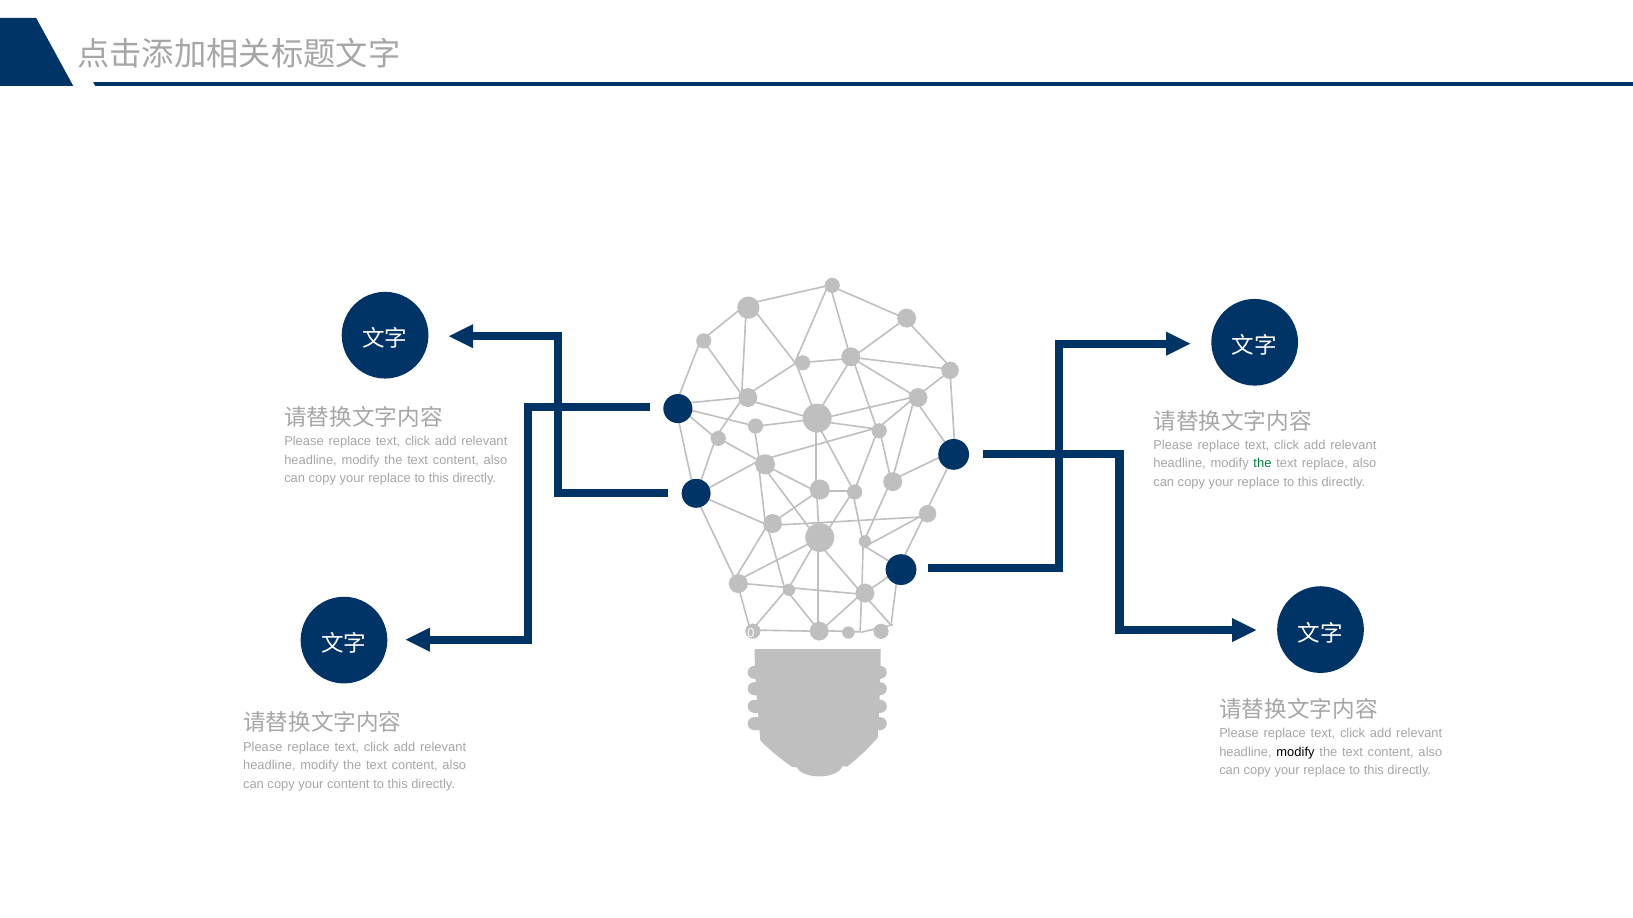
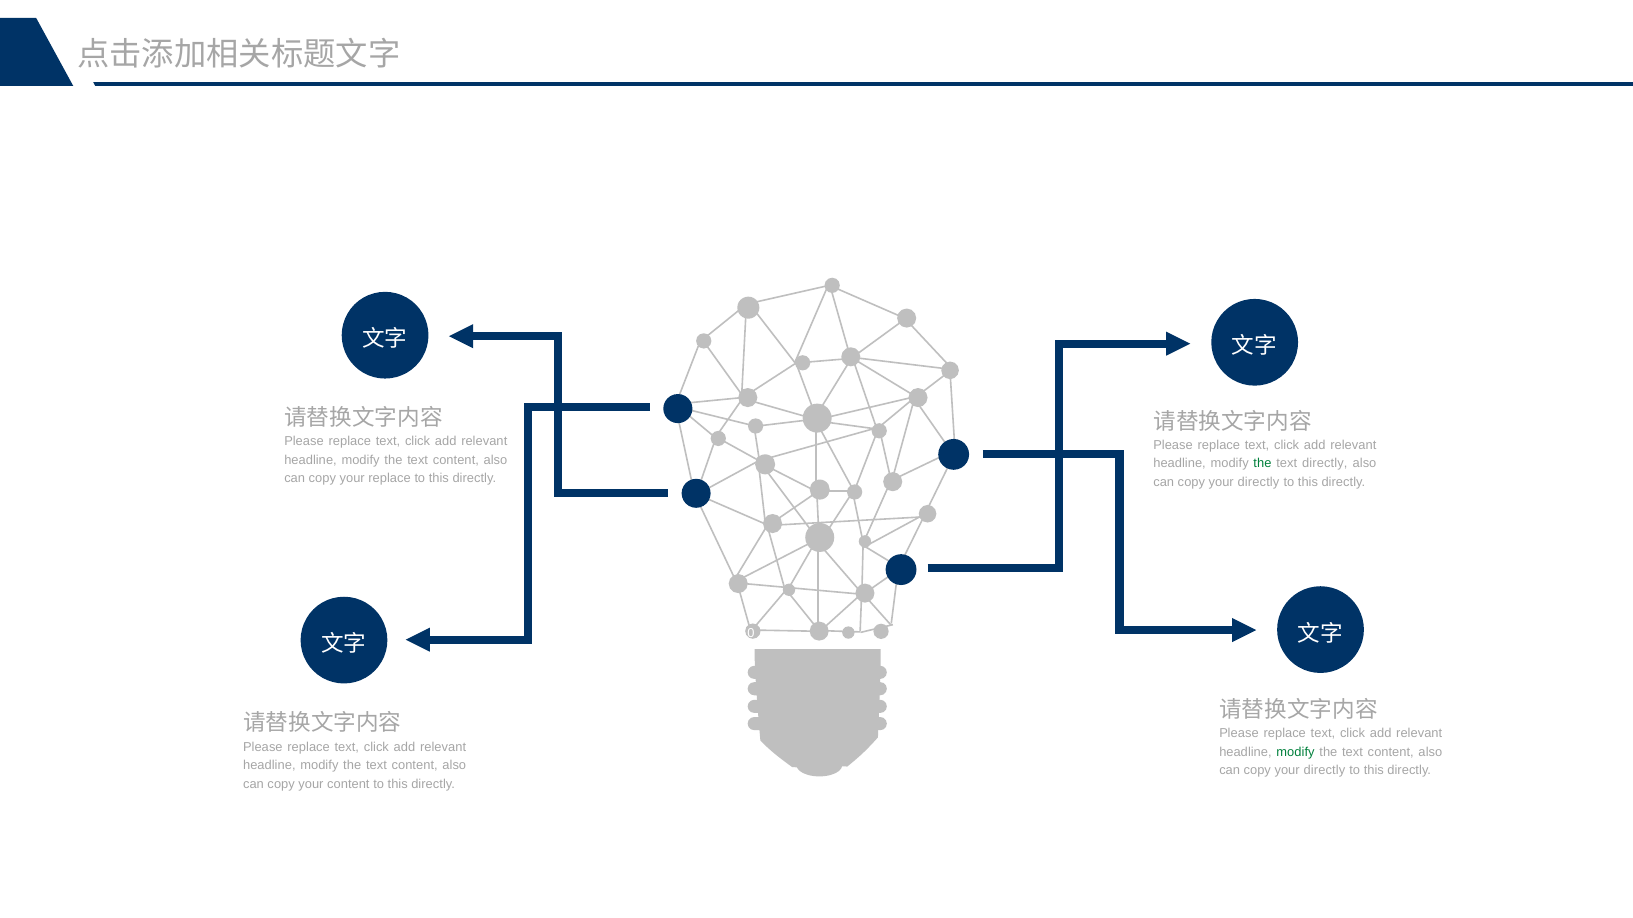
text replace: replace -> directly (1325, 464)
replace: replace -> directly (1259, 482)
modify colour: black -> green (1296, 752)
replace: replace -> directly (1324, 771)
